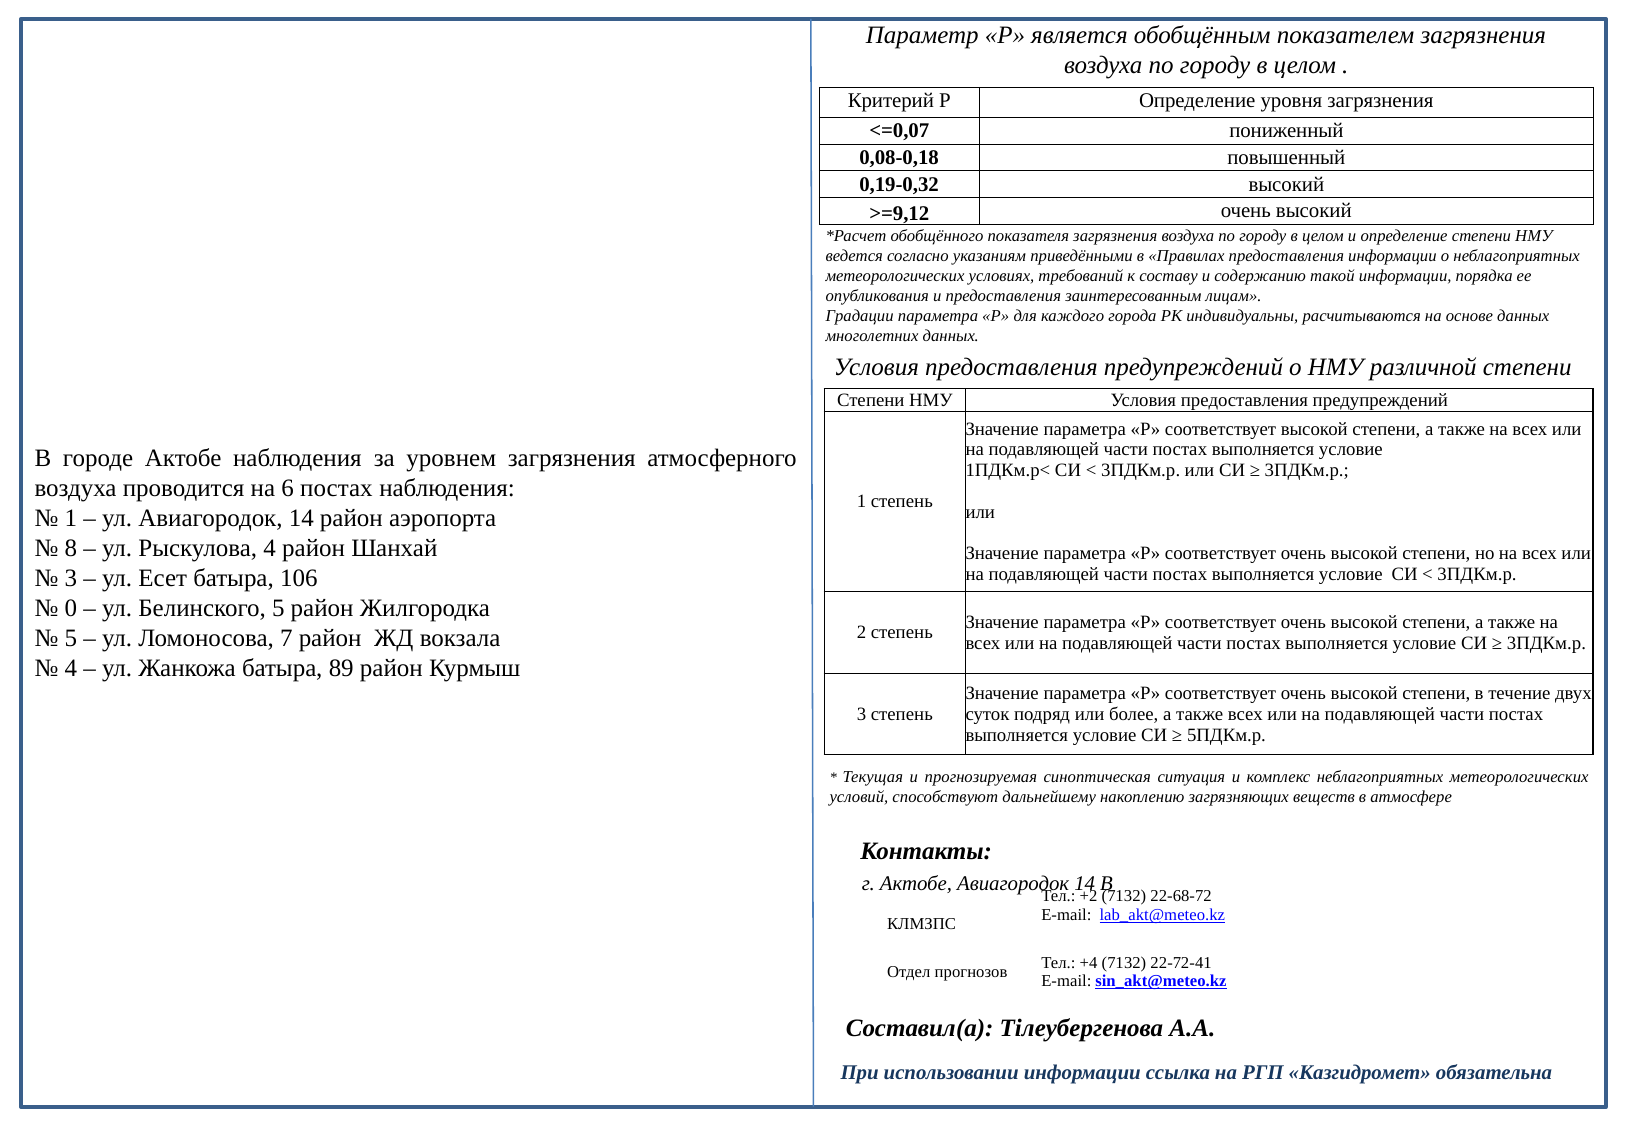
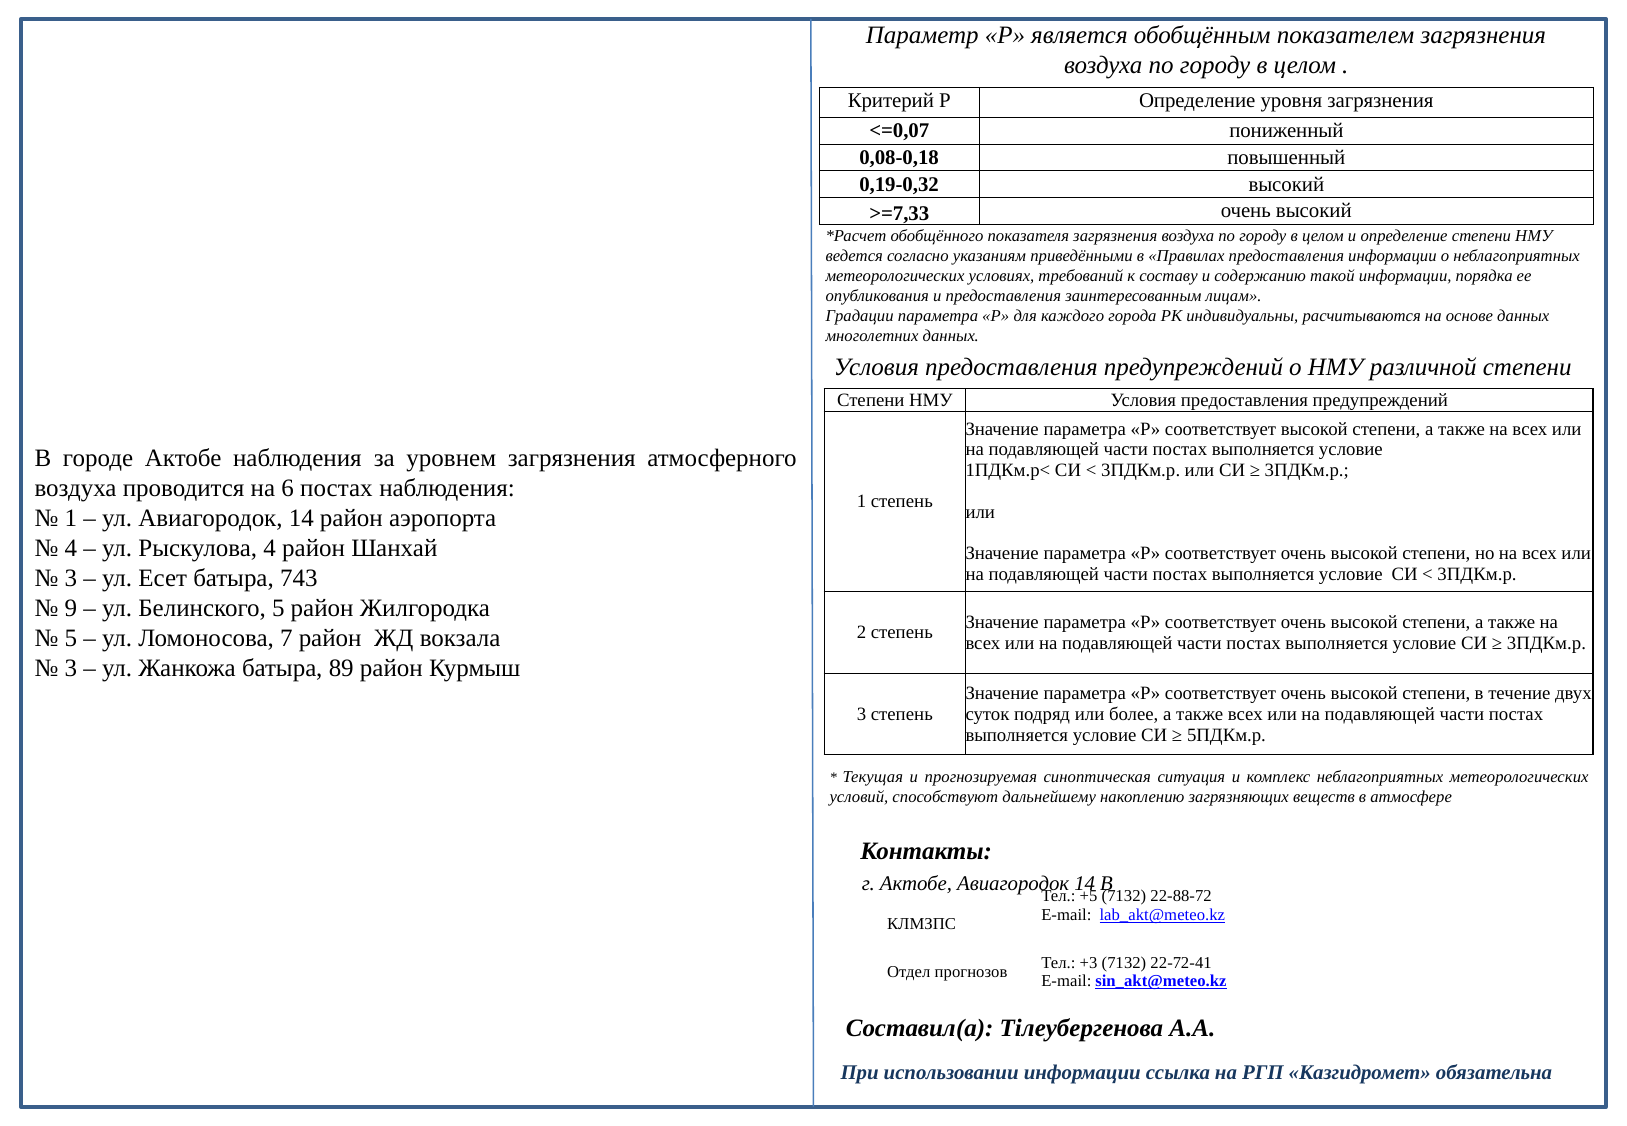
>=9,12: >=9,12 -> >=7,33 (899, 213)
8: 8 -> 4 (71, 548)
106: 106 -> 743 (299, 578)
0: 0 -> 9 (71, 608)
4: 4 -> 3 (71, 669)
+2: +2 -> +5 (1088, 897)
22-68-72: 22-68-72 -> 22-88-72 (1181, 897)
+4: +4 -> +3 (1088, 963)
